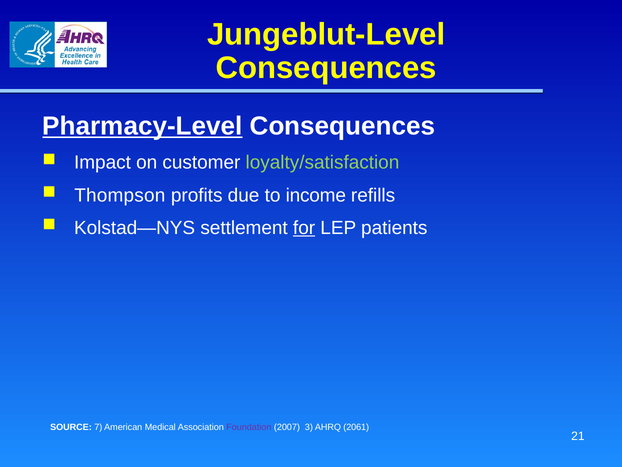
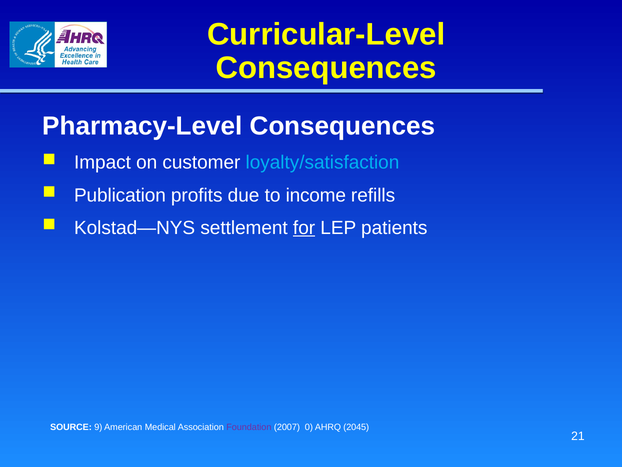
Jungeblut-Level: Jungeblut-Level -> Curricular-Level (326, 34)
Pharmacy-Level underline: present -> none (142, 126)
loyalty/satisfaction colour: light green -> light blue (322, 163)
Thompson: Thompson -> Publication (120, 195)
7: 7 -> 9 (98, 427)
3: 3 -> 0 (309, 427)
2061: 2061 -> 2045 (356, 427)
